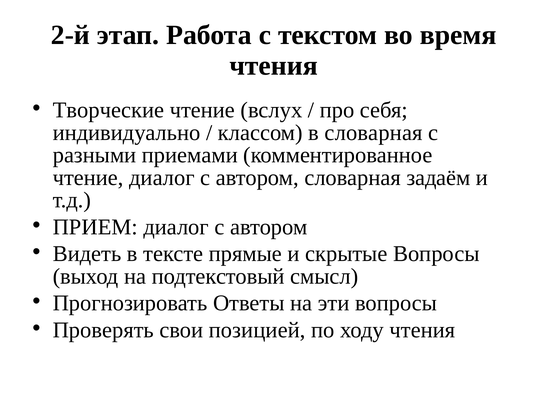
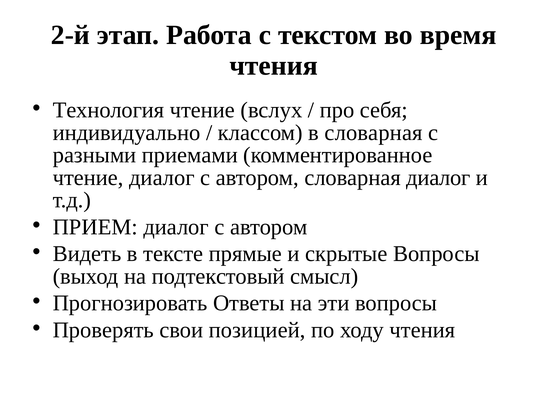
Творческие: Творческие -> Технология (108, 110)
словарная задаём: задаём -> диалог (438, 178)
